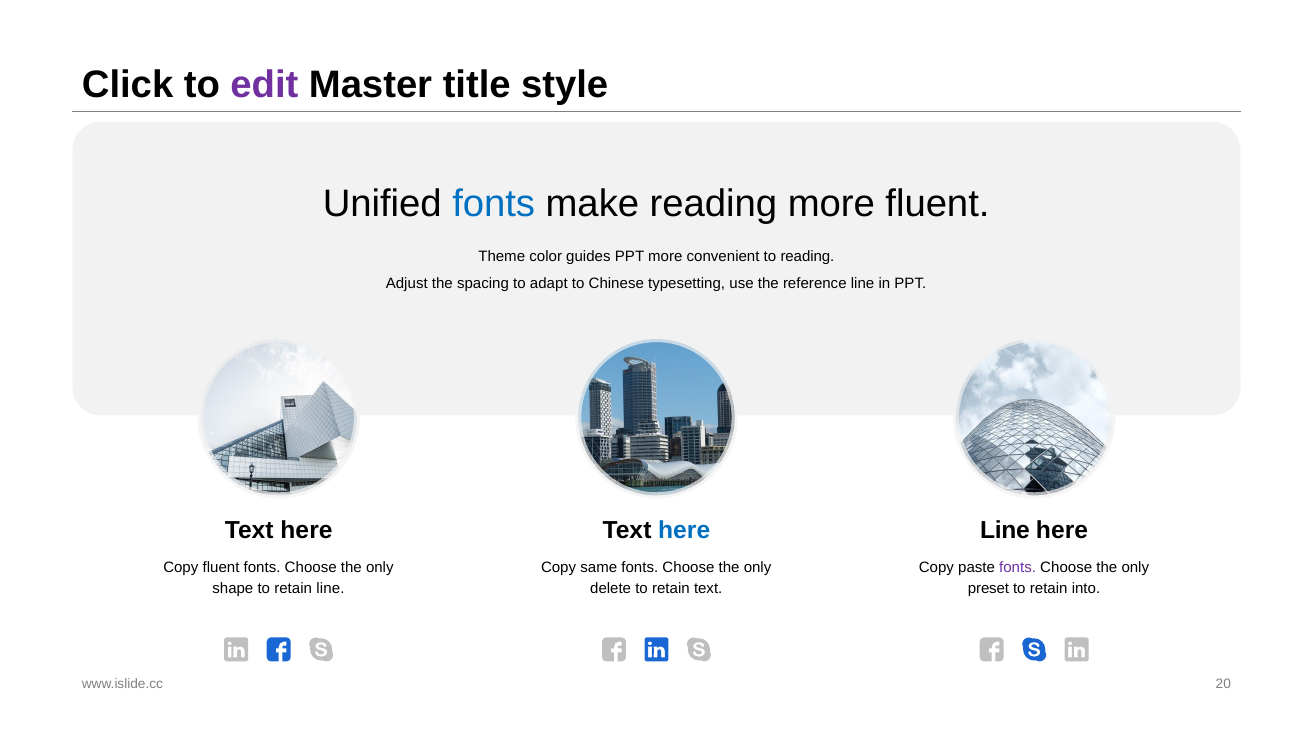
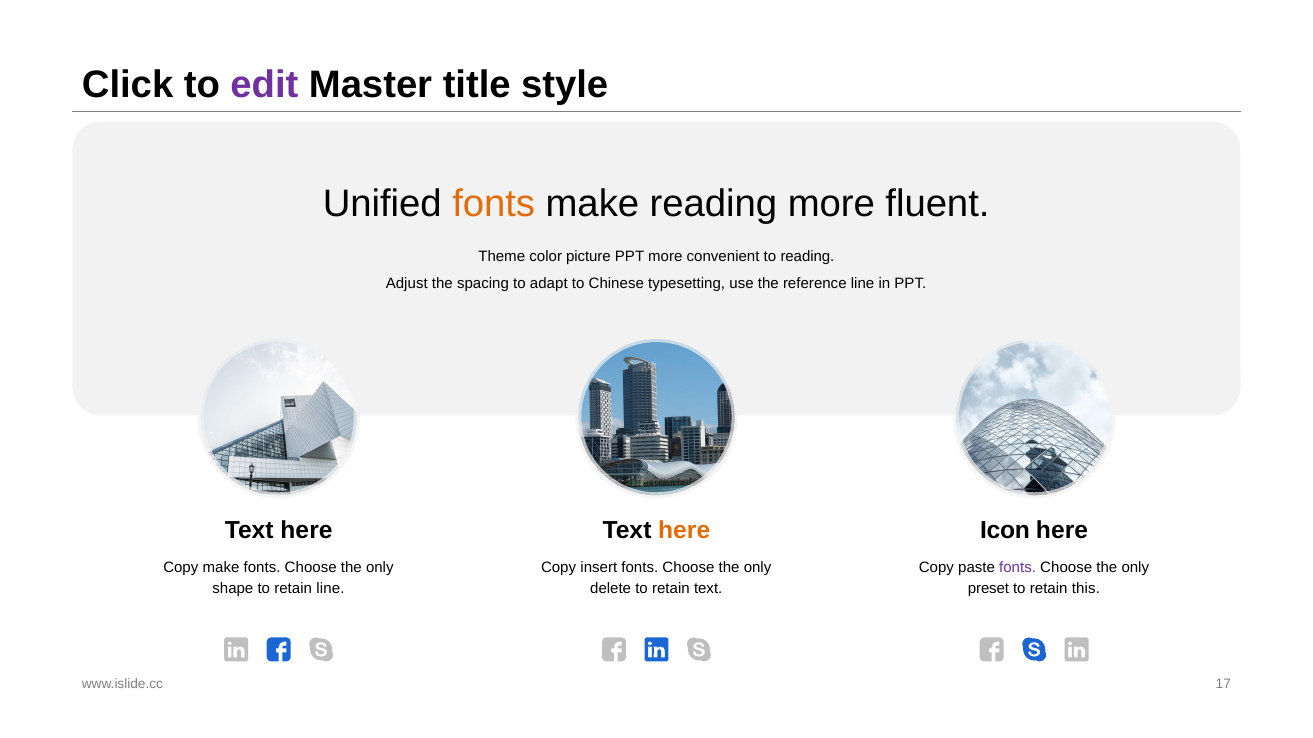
fonts colour: blue -> orange (494, 204)
guides: guides -> picture (588, 257)
here colour: blue -> orange (684, 531)
Line: Line -> Icon (1005, 531)
Copy fluent: fluent -> make (221, 568)
same: same -> insert (599, 568)
into: into -> this (1086, 589)
20: 20 -> 17 (1223, 684)
